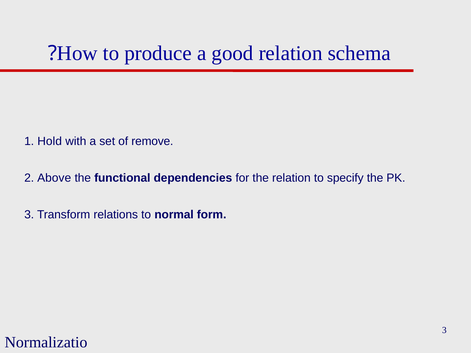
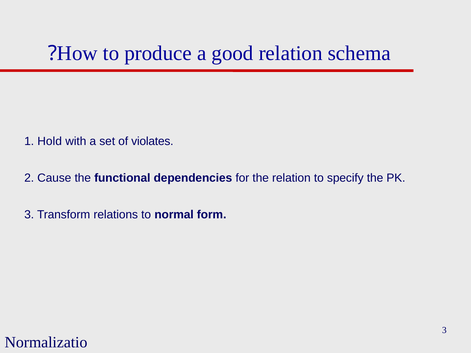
remove: remove -> violates (152, 141)
Above: Above -> Cause (54, 178)
